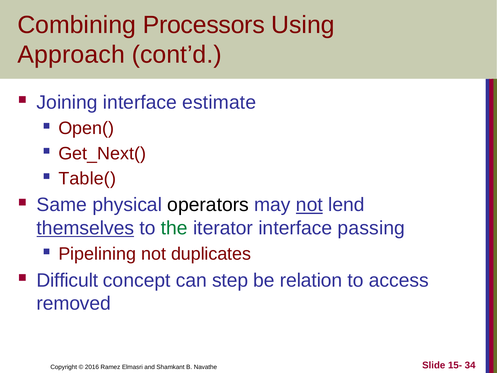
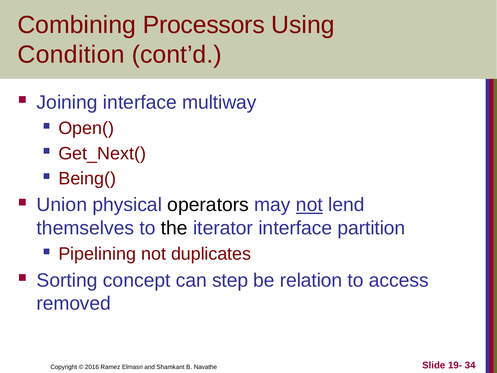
Approach: Approach -> Condition (71, 55)
estimate: estimate -> multiway (219, 102)
Table(: Table( -> Being( (87, 178)
Same: Same -> Union (62, 205)
themselves underline: present -> none (85, 228)
the colour: green -> black (174, 228)
passing: passing -> partition (371, 228)
Difficult: Difficult -> Sorting (67, 280)
15-: 15- -> 19- (455, 365)
